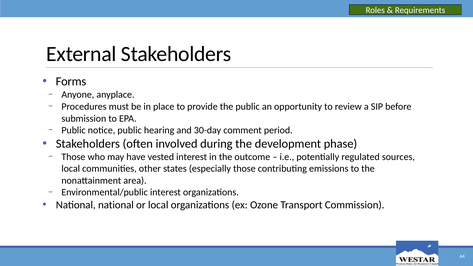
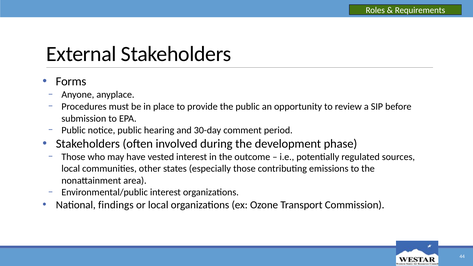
National national: national -> findings (116, 205)
